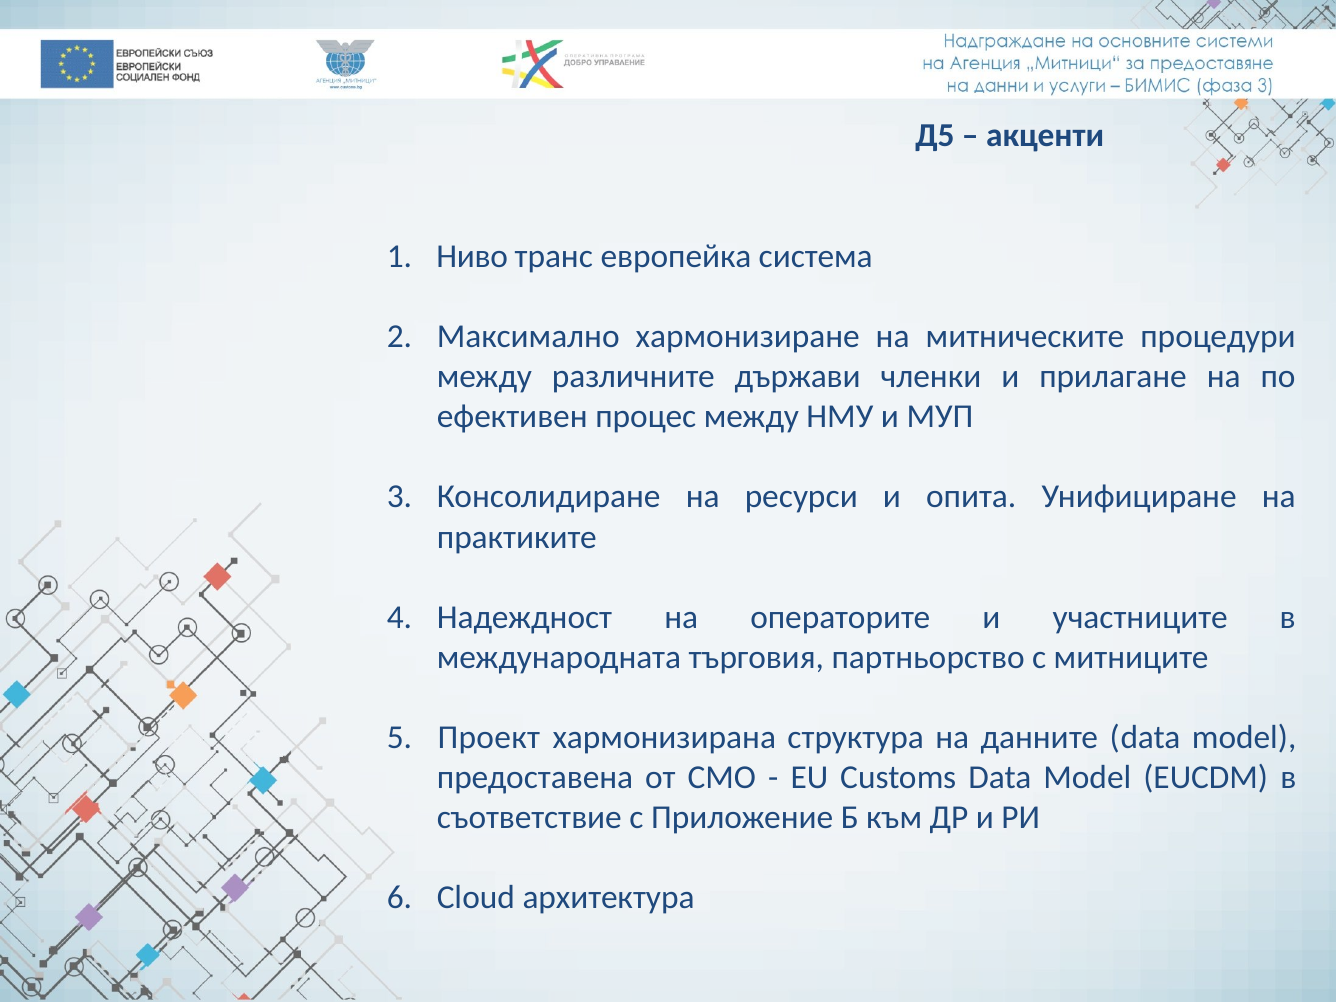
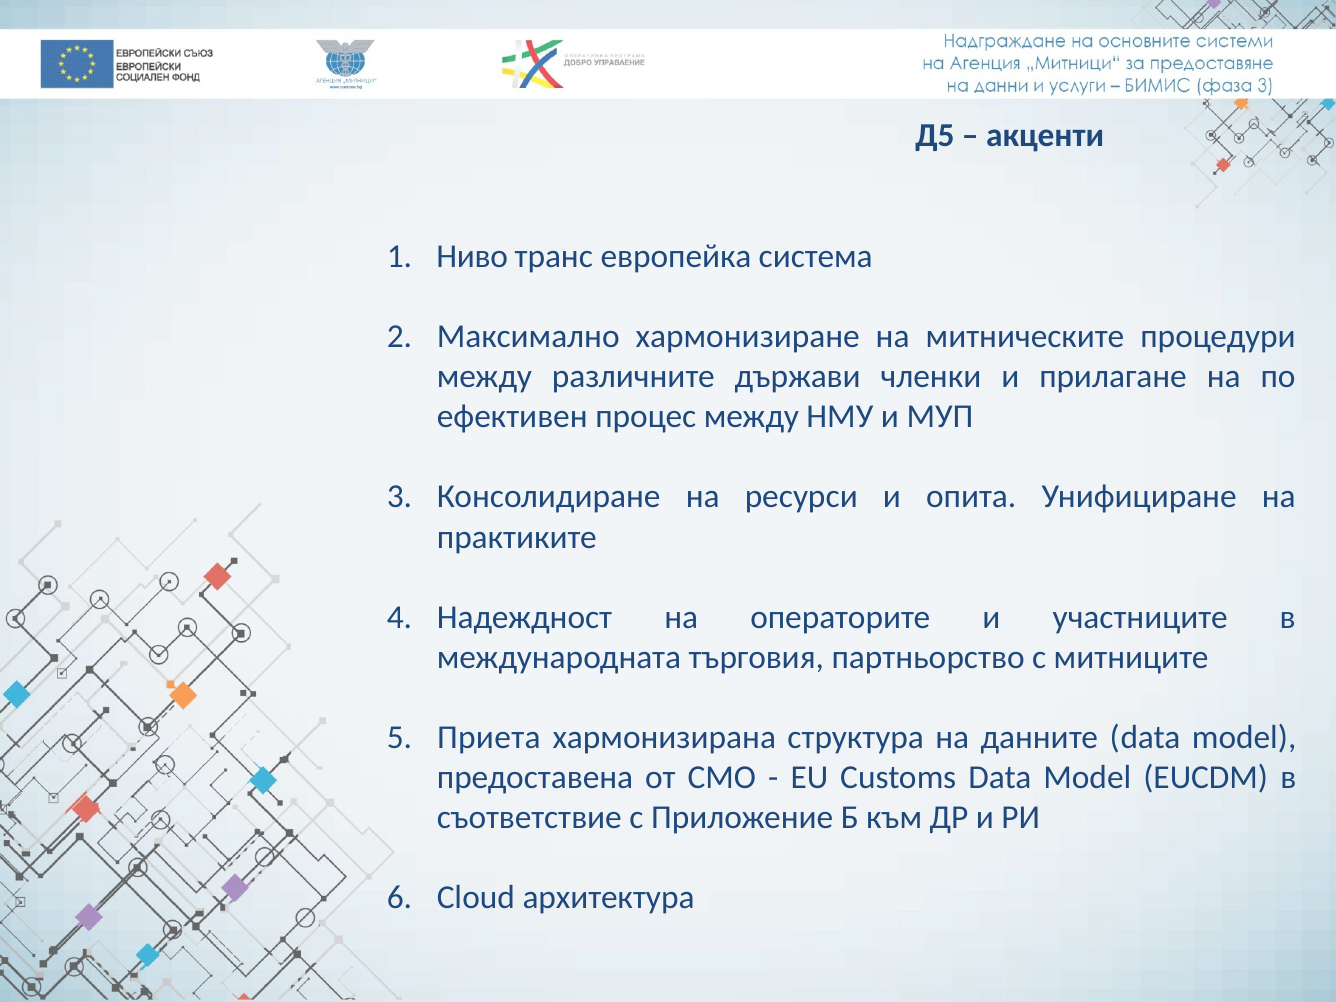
Проект: Проект -> Приета (489, 737)
